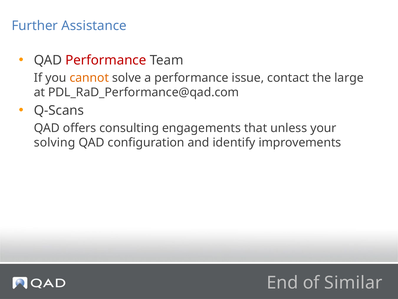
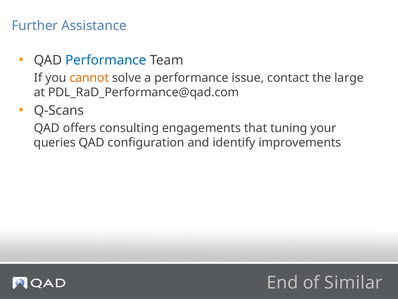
Performance colour: red -> blue (106, 60)
unless: unless -> tuning (289, 128)
solving: solving -> queries (55, 142)
